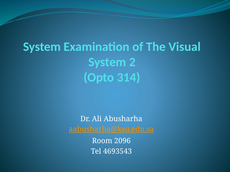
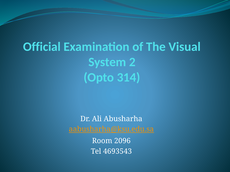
System: System -> Official (42, 47)
